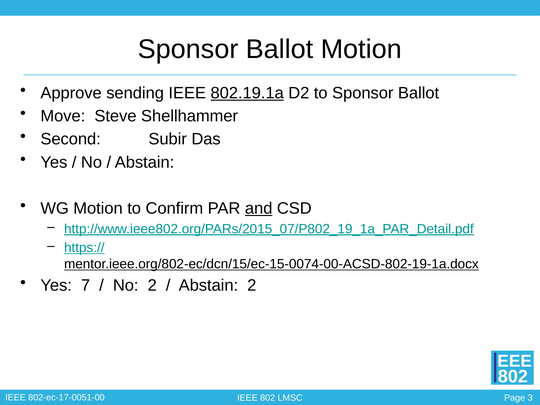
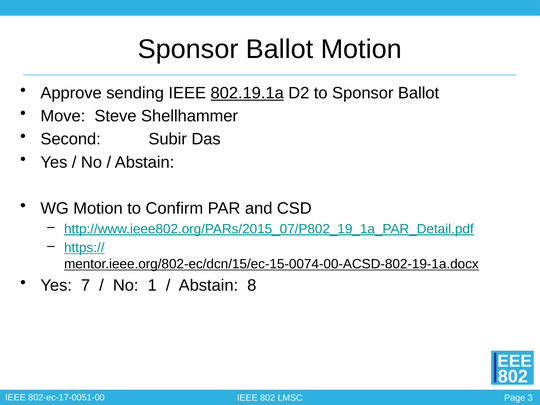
and underline: present -> none (259, 208)
No 2: 2 -> 1 (152, 285)
Abstain 2: 2 -> 8 (252, 285)
